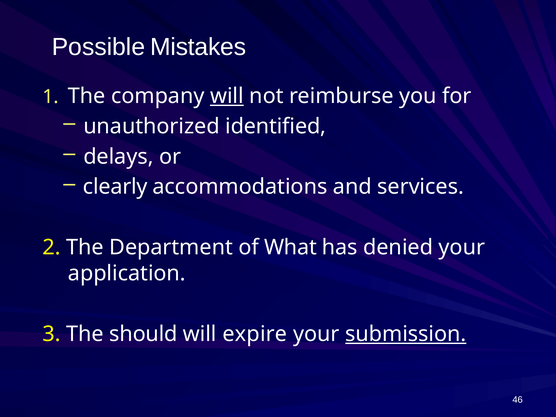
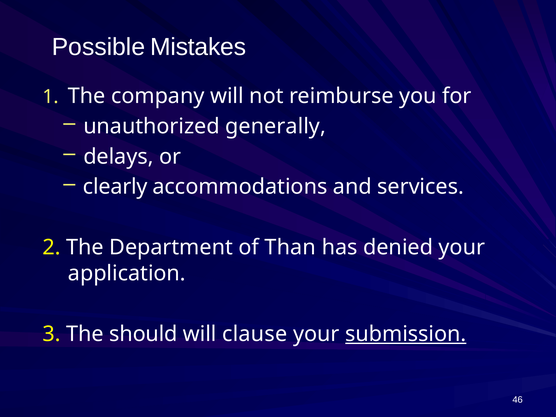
will underline: present -> none (227, 96)
identified: identified -> generally (276, 126)
What: What -> Than (290, 247)
expire: expire -> clause (255, 334)
